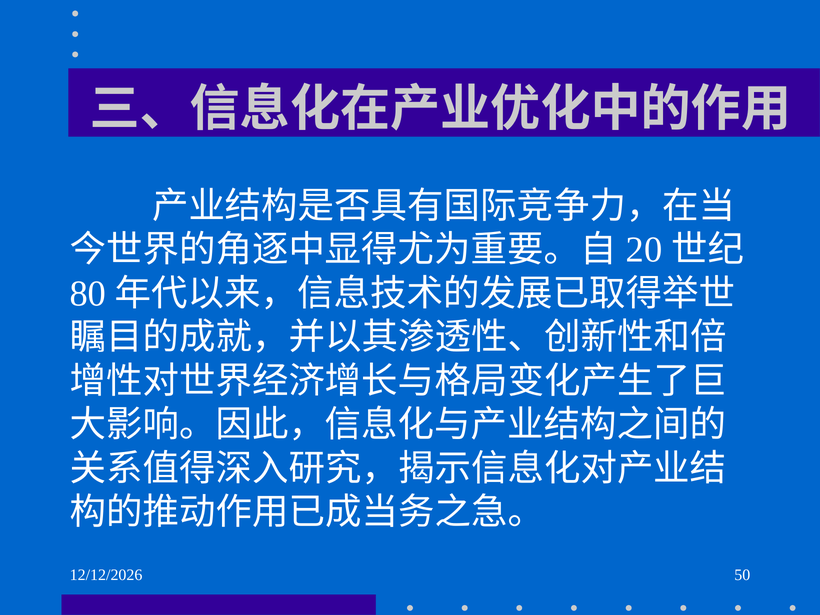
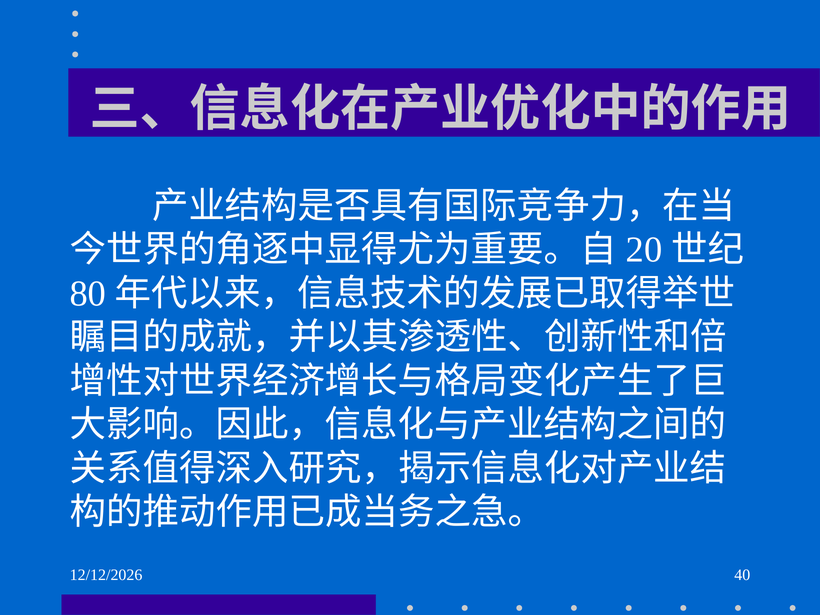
50: 50 -> 40 (742, 575)
